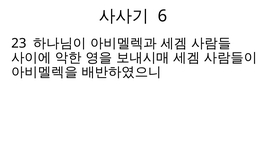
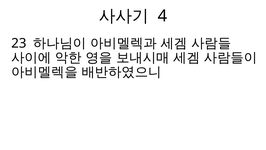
6: 6 -> 4 (162, 16)
